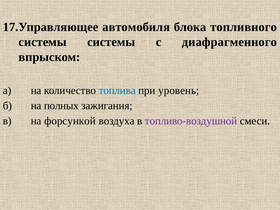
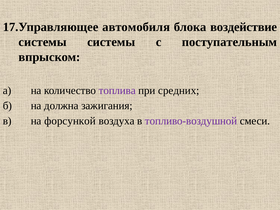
топливного: топливного -> воздействие (244, 27)
диафрагменного: диафрагменного -> поступательным (230, 42)
топлива colour: blue -> purple (117, 90)
уровень: уровень -> средних (179, 90)
полных: полных -> должна (61, 106)
